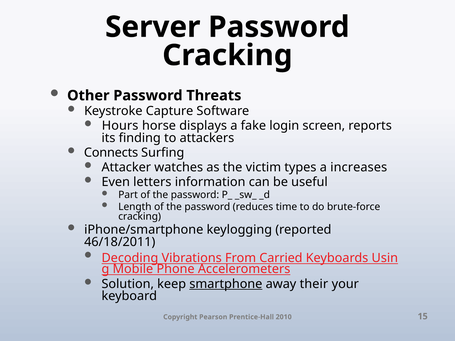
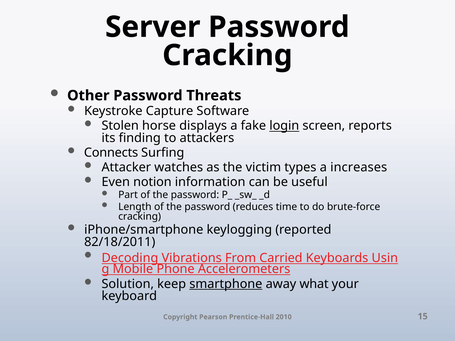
Hours: Hours -> Stolen (120, 126)
login underline: none -> present (284, 126)
letters: letters -> notion (152, 182)
46/18/2011: 46/18/2011 -> 82/18/2011 (120, 242)
their: their -> what (314, 284)
